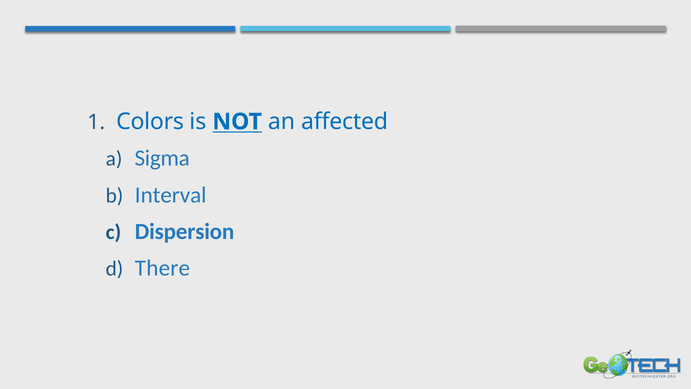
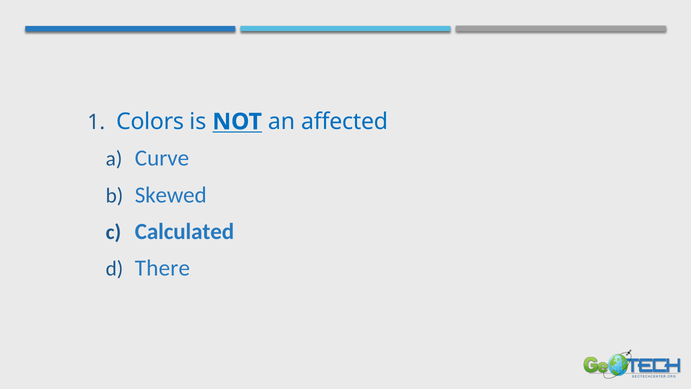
Sigma: Sigma -> Curve (162, 158)
Interval: Interval -> Skewed (171, 195)
Dispersion: Dispersion -> Calculated (185, 231)
